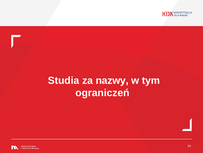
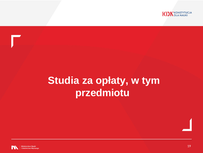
nazwy: nazwy -> opłaty (112, 80)
ograniczeń: ograniczeń -> przedmiotu (103, 92)
